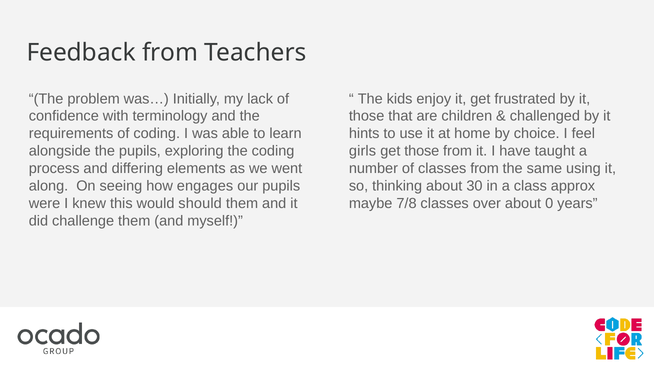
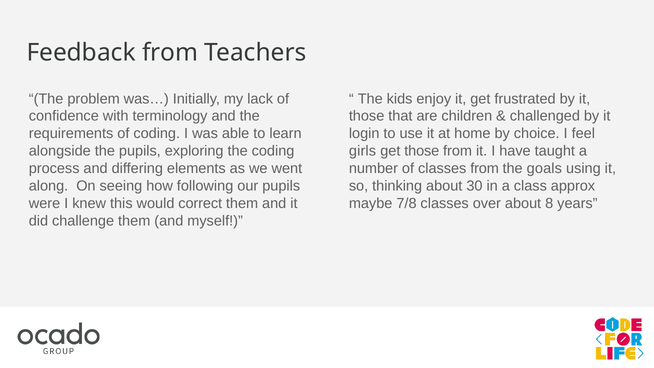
hints: hints -> login (364, 134)
same: same -> goals (544, 168)
engages: engages -> following (205, 186)
should: should -> correct (200, 203)
0: 0 -> 8 (549, 203)
